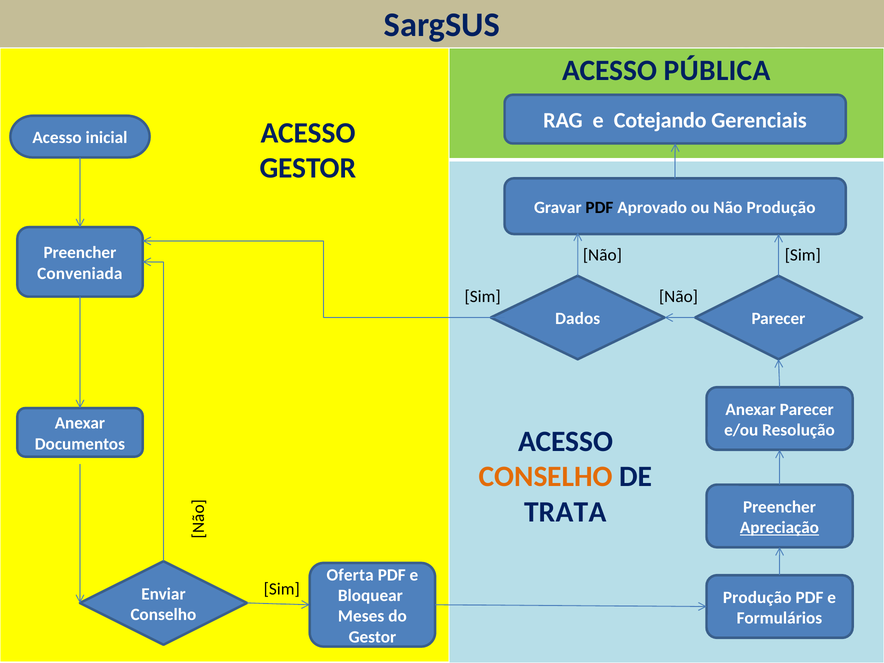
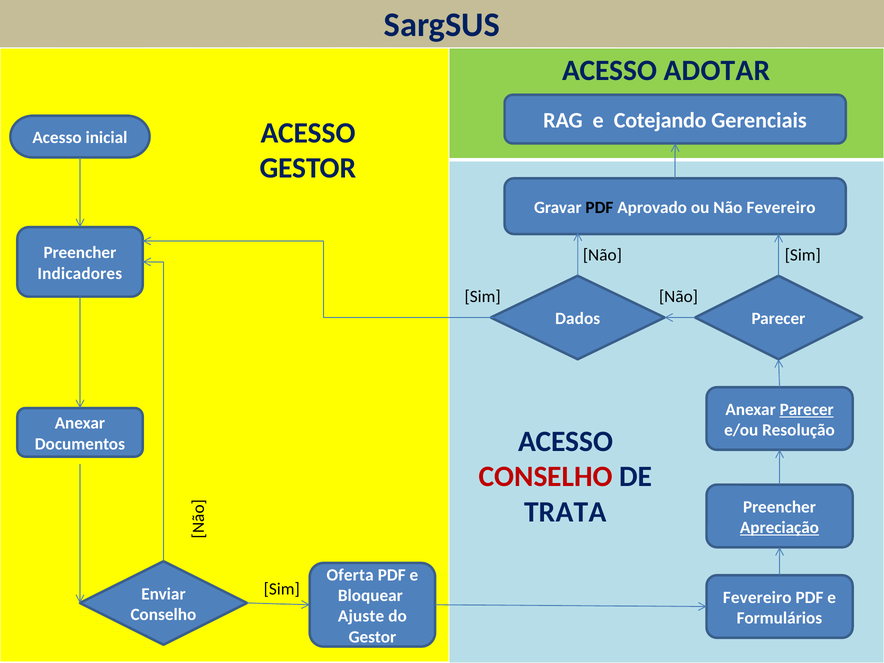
PÚBLICA: PÚBLICA -> ADOTAR (717, 71)
Não Produção: Produção -> Fevereiro (781, 207)
Conveniada: Conveniada -> Indicadores (80, 273)
Parecer underline: none -> present (807, 409)
CONSELHO colour: orange -> red (546, 477)
Produção: Produção -> Fevereiro (757, 597)
Meses: Meses -> Ajuste (361, 616)
